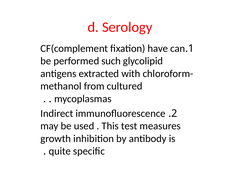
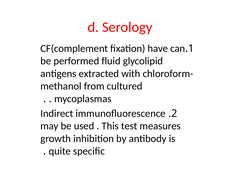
such: such -> fluid (111, 61)
